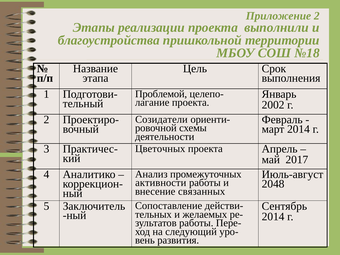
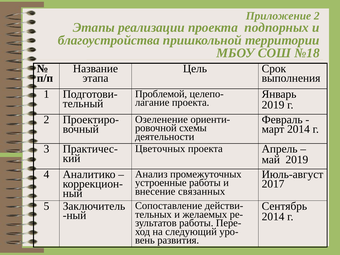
выполнили: выполнили -> подпорных (277, 28)
2002: 2002 -> 2019 (273, 105)
Созидатели: Созидатели -> Озеленение (161, 119)
май 2017: 2017 -> 2019 (297, 160)
активности: активности -> устроенные (161, 183)
2048: 2048 -> 2017 (273, 184)
